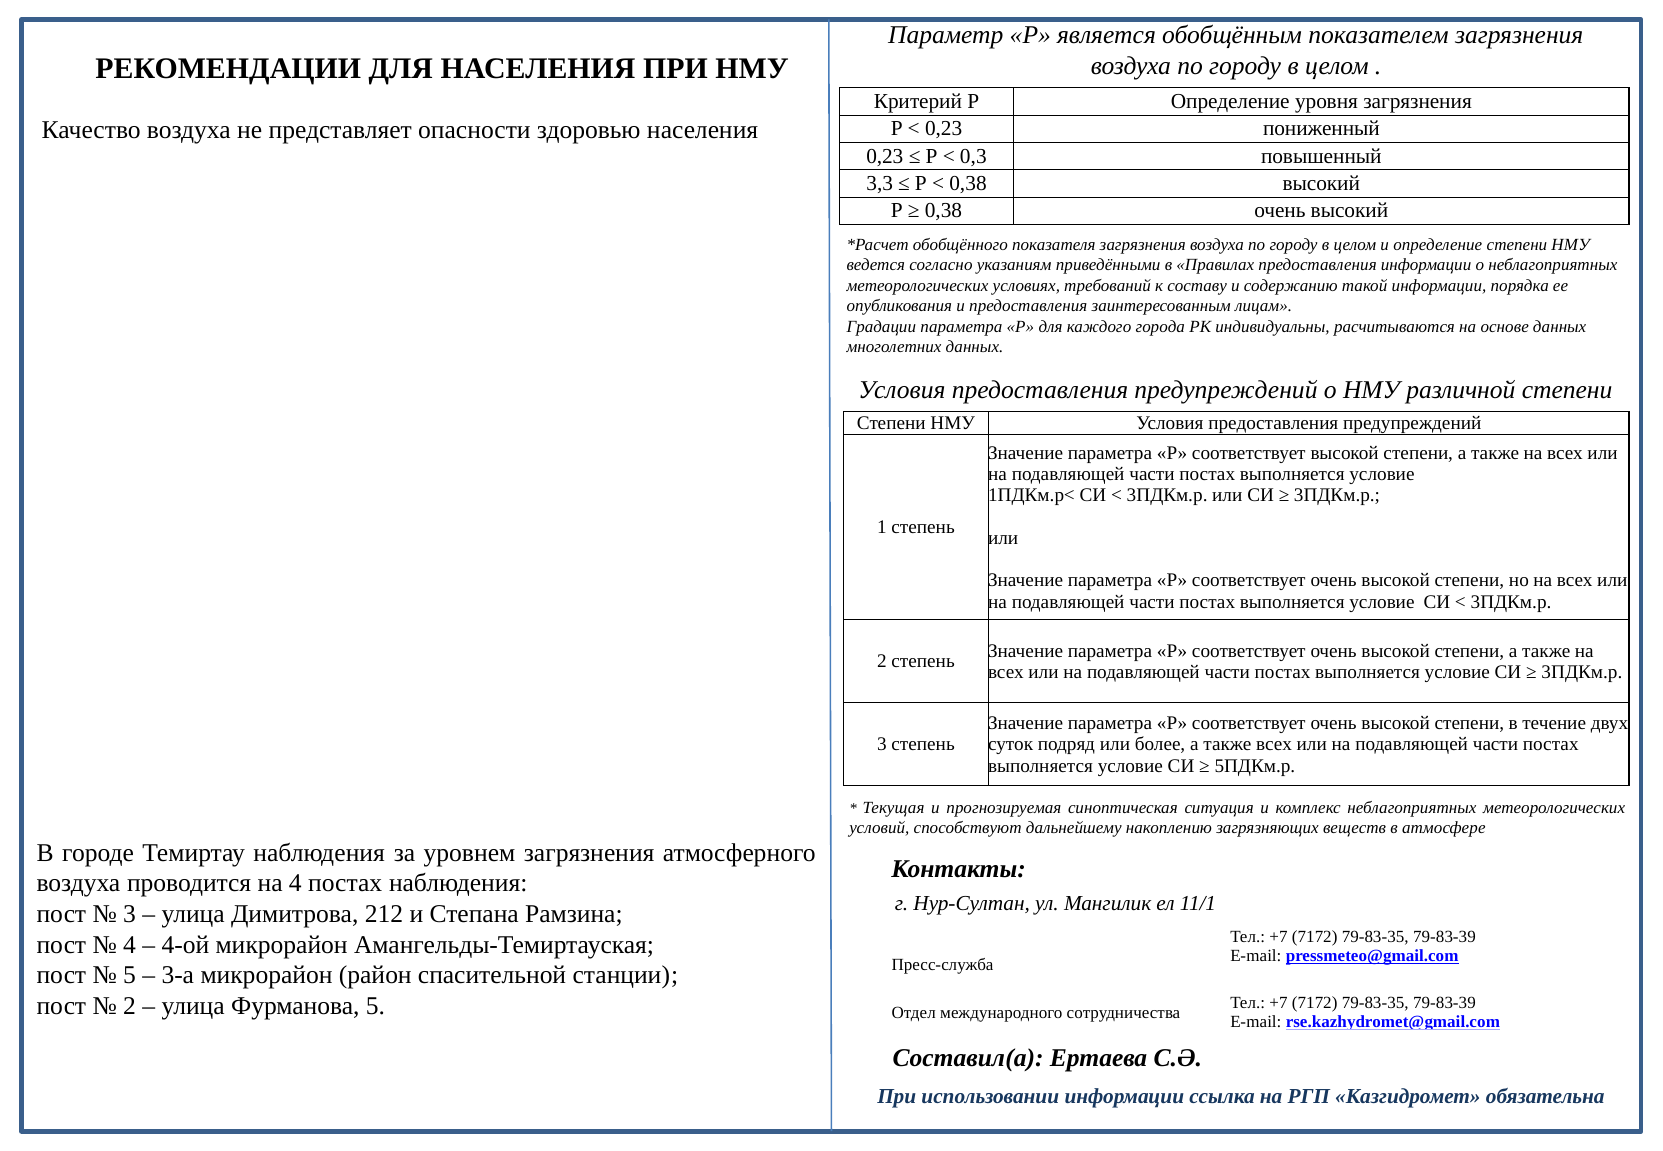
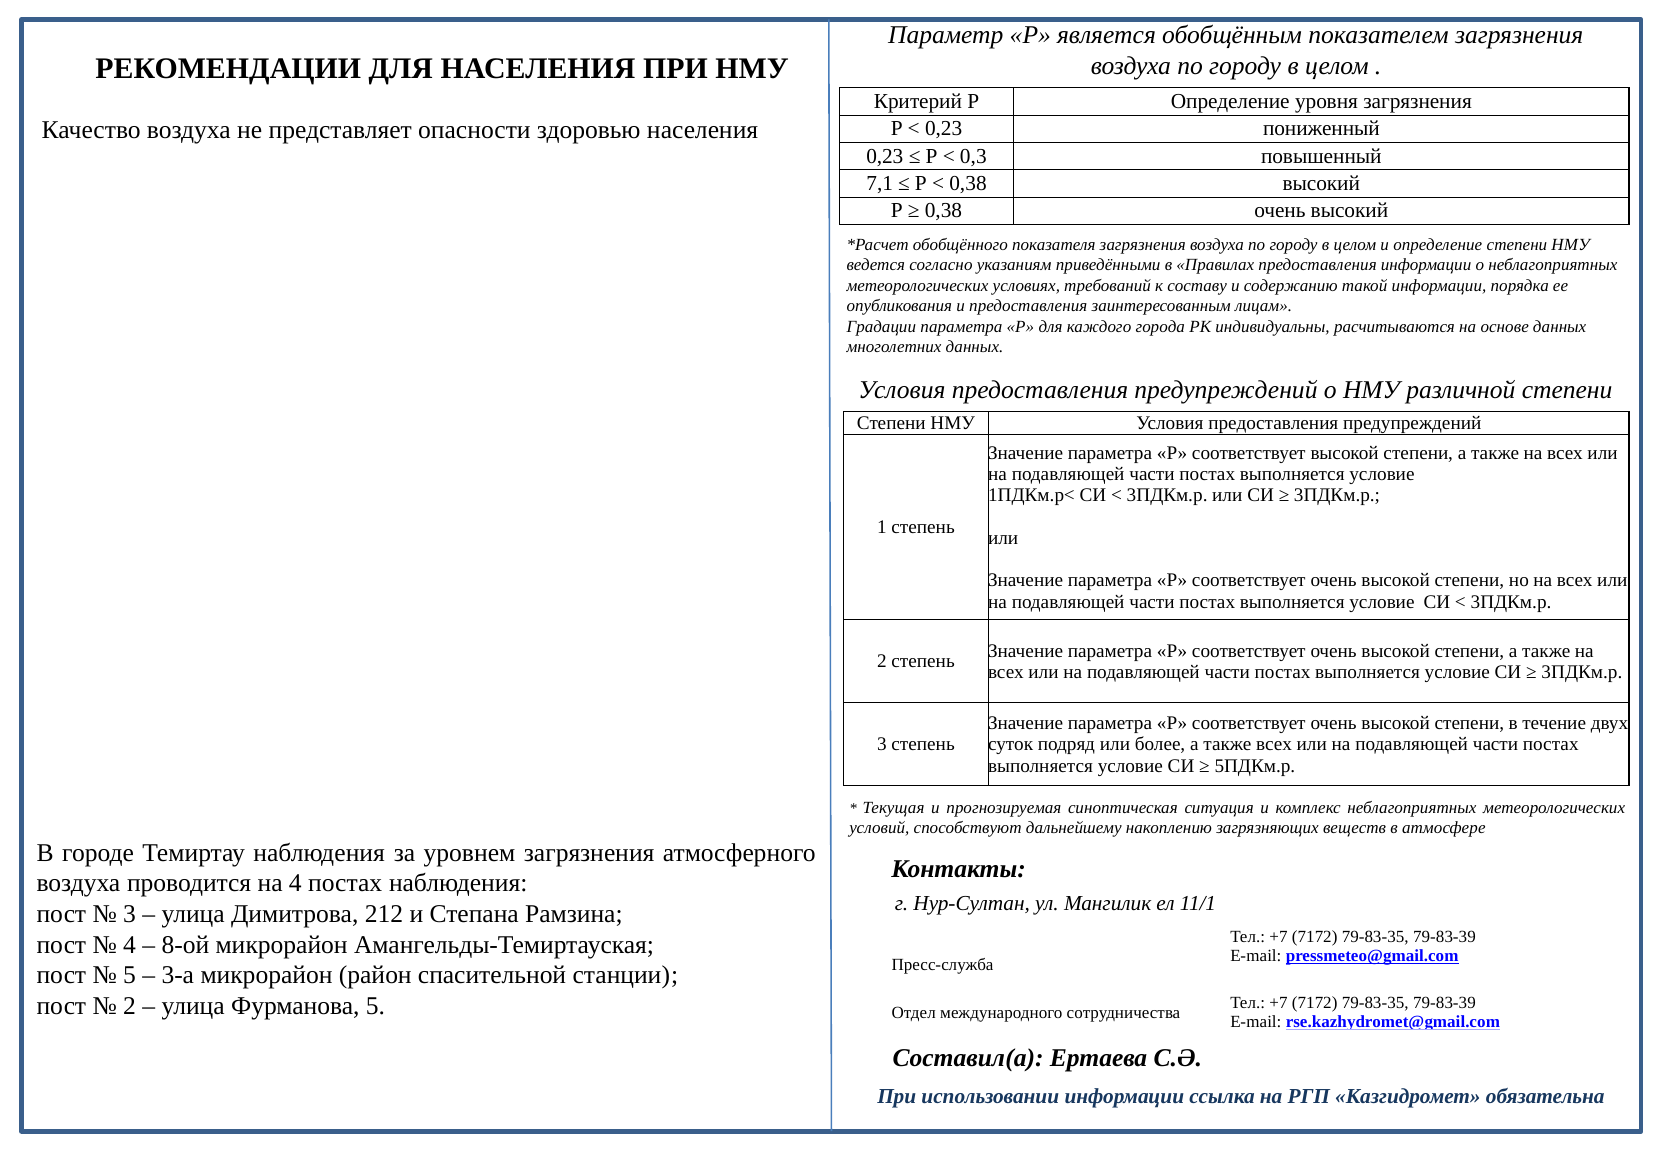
3,3: 3,3 -> 7,1 (880, 183)
4-ой: 4-ой -> 8-ой (185, 945)
